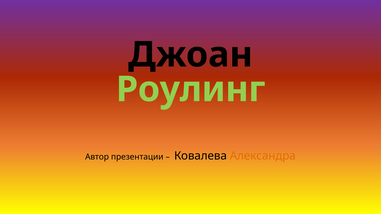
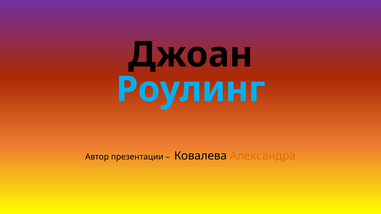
Роулинг colour: light green -> light blue (191, 90)
